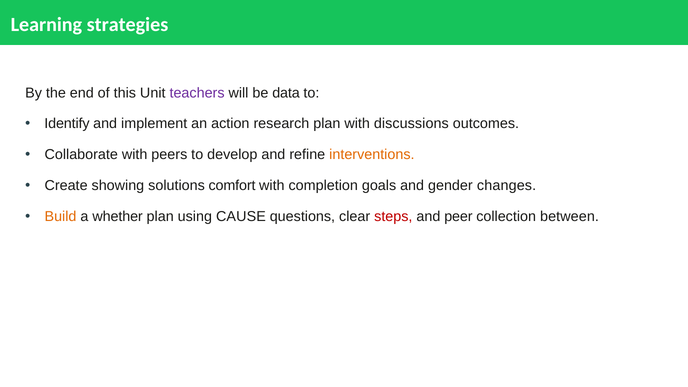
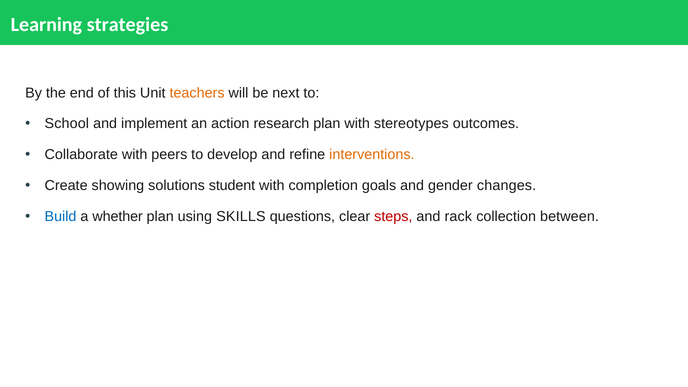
teachers colour: purple -> orange (197, 93)
data: data -> next (286, 93)
Identify: Identify -> School (67, 124)
discussions: discussions -> stereotypes (411, 124)
comfort: comfort -> student (232, 186)
Build colour: orange -> blue (61, 217)
CAUSE: CAUSE -> SKILLS (241, 217)
peer: peer -> rack (458, 217)
